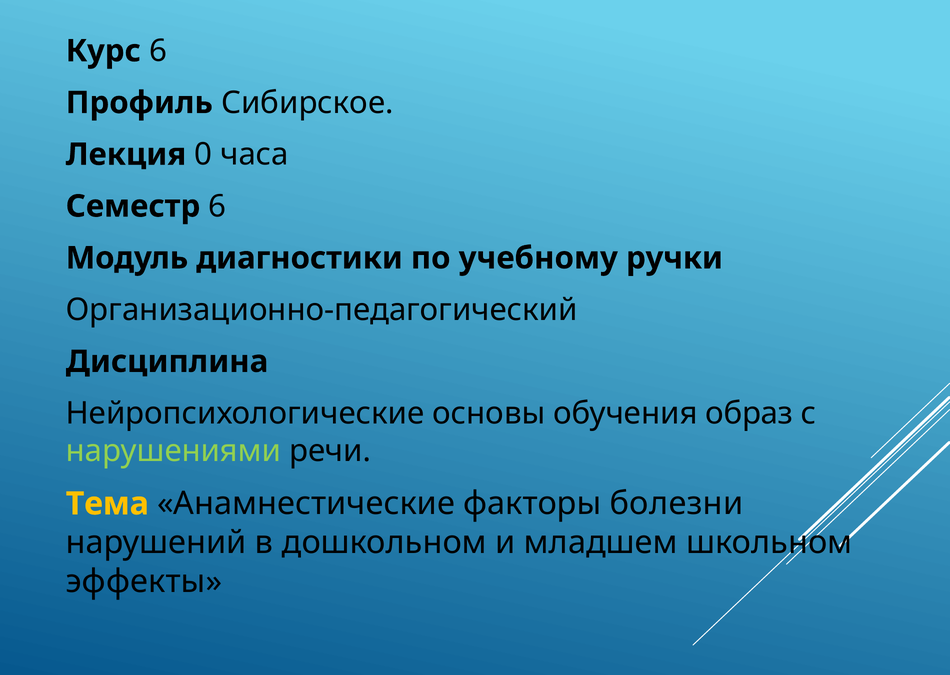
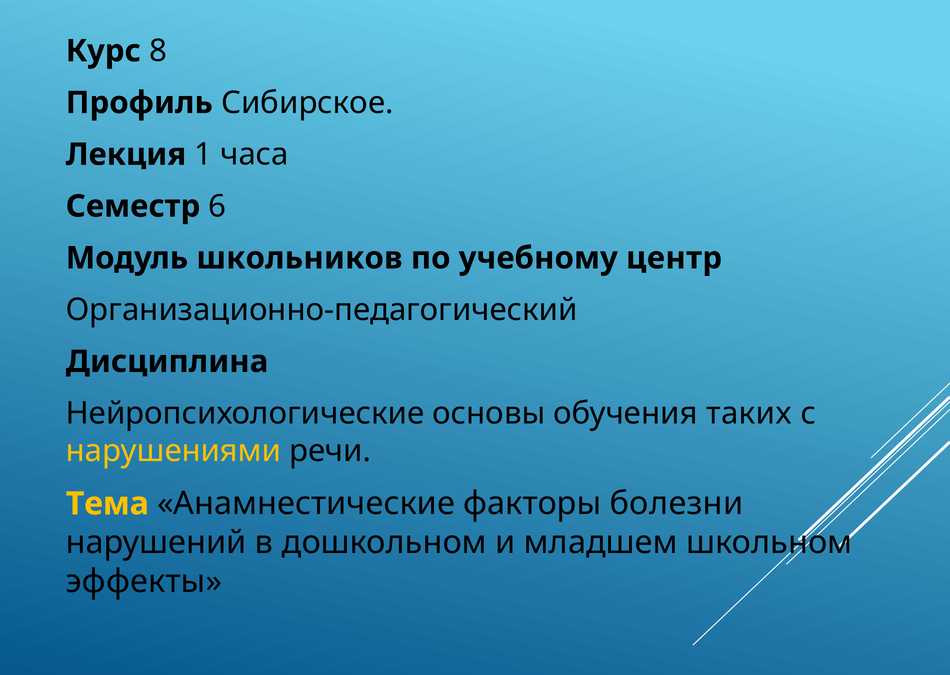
Курс 6: 6 -> 8 (158, 51)
0: 0 -> 1 (203, 155)
диагностики: диагностики -> школьников (299, 258)
ручки: ручки -> центр (674, 258)
образ: образ -> таких (749, 414)
нарушениями colour: light green -> yellow (173, 451)
